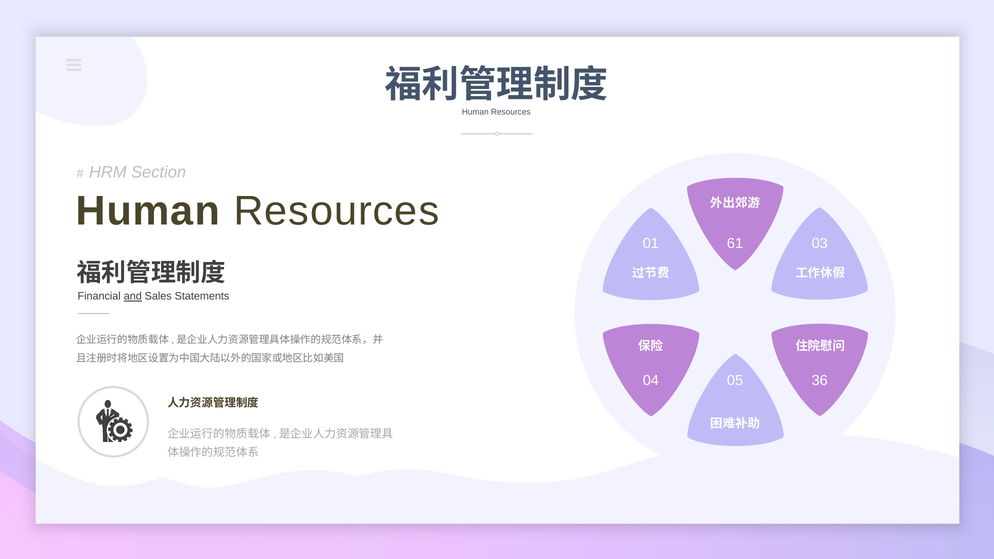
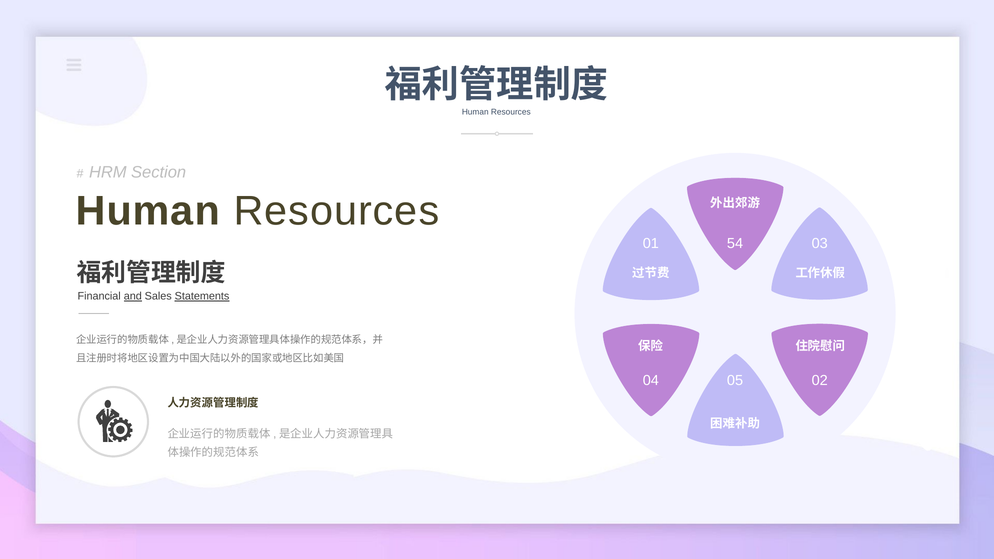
61: 61 -> 54 (735, 244)
Statements underline: none -> present (202, 296)
36: 36 -> 02 (820, 380)
